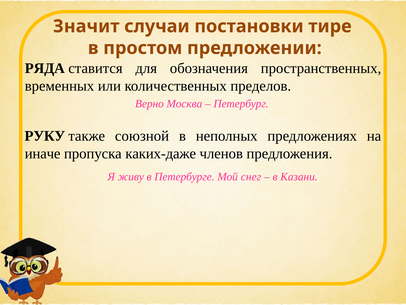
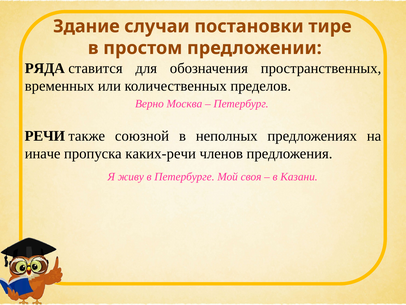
Значит: Значит -> Здание (86, 26)
РУКУ: РУКУ -> РЕЧИ (45, 136)
каких-даже: каких-даже -> каких-речи (161, 153)
снег: снег -> своя (251, 176)
